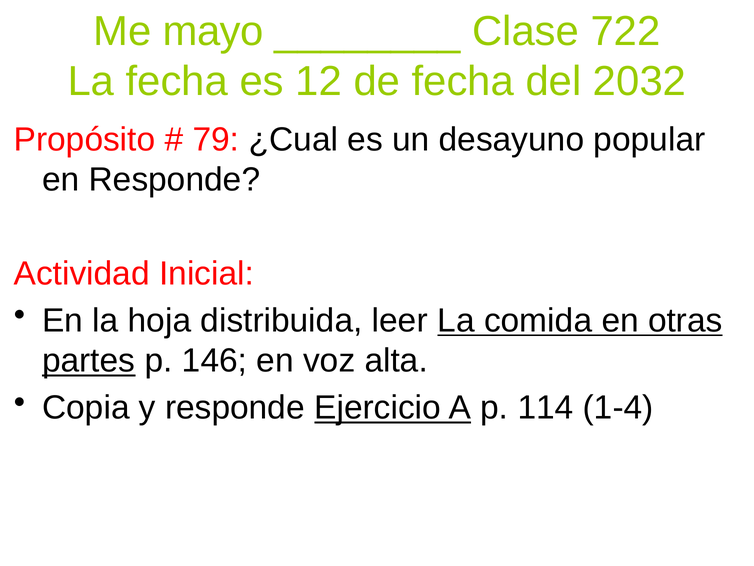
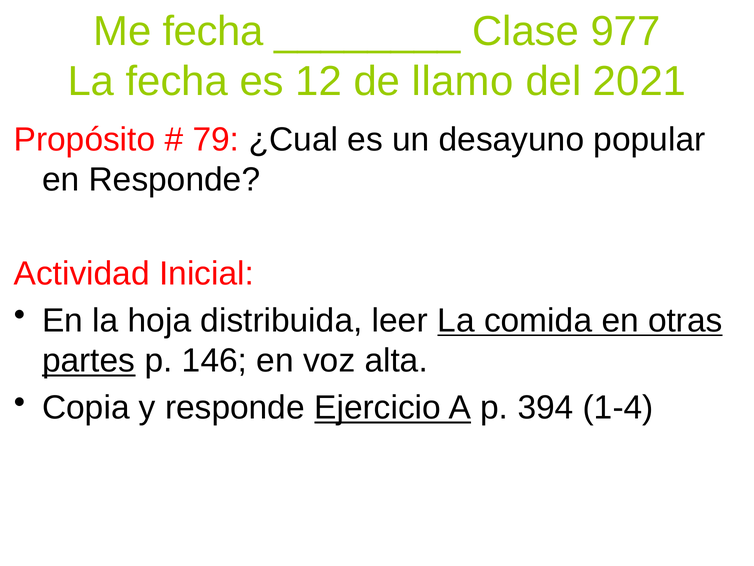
Me mayo: mayo -> fecha (213, 31)
722: 722 -> 977 (626, 31)
de fecha: fecha -> llamo (463, 81)
2032: 2032 -> 2021 (640, 81)
114: 114 -> 394 (546, 407)
